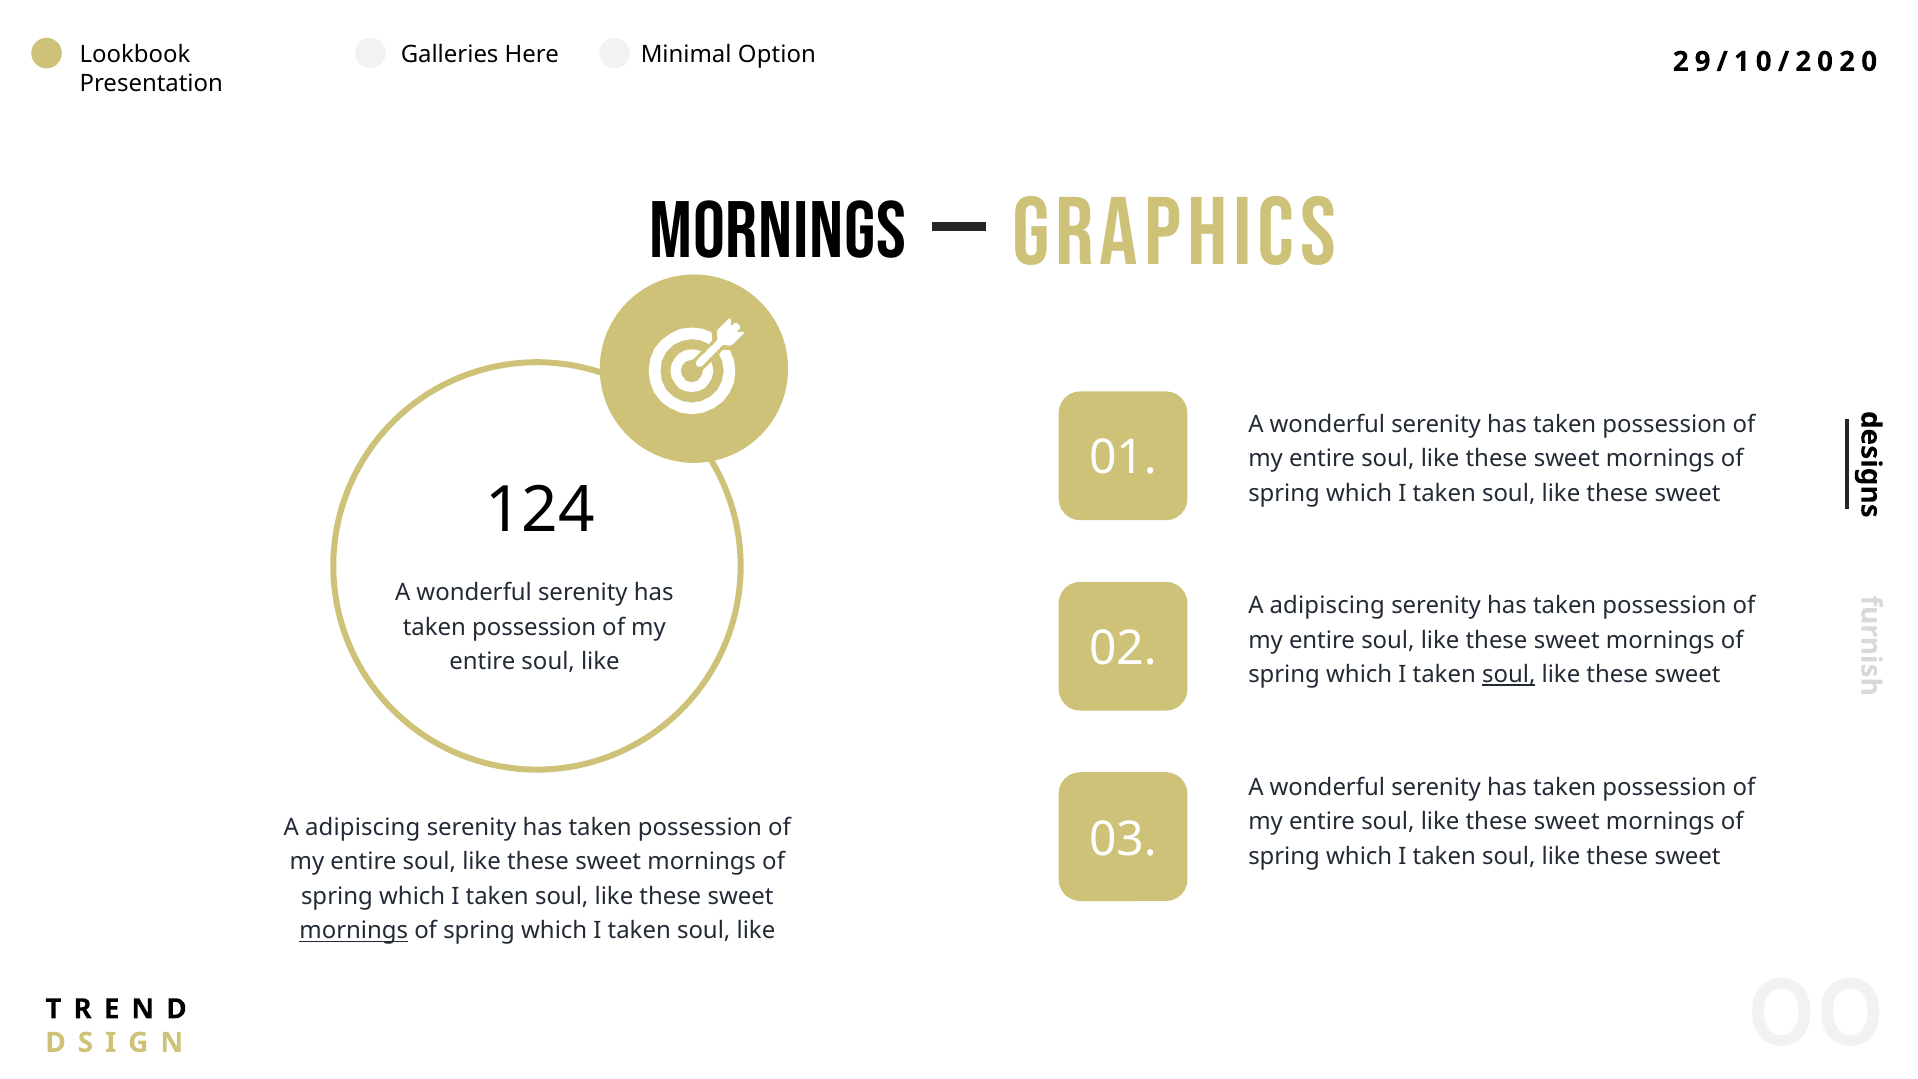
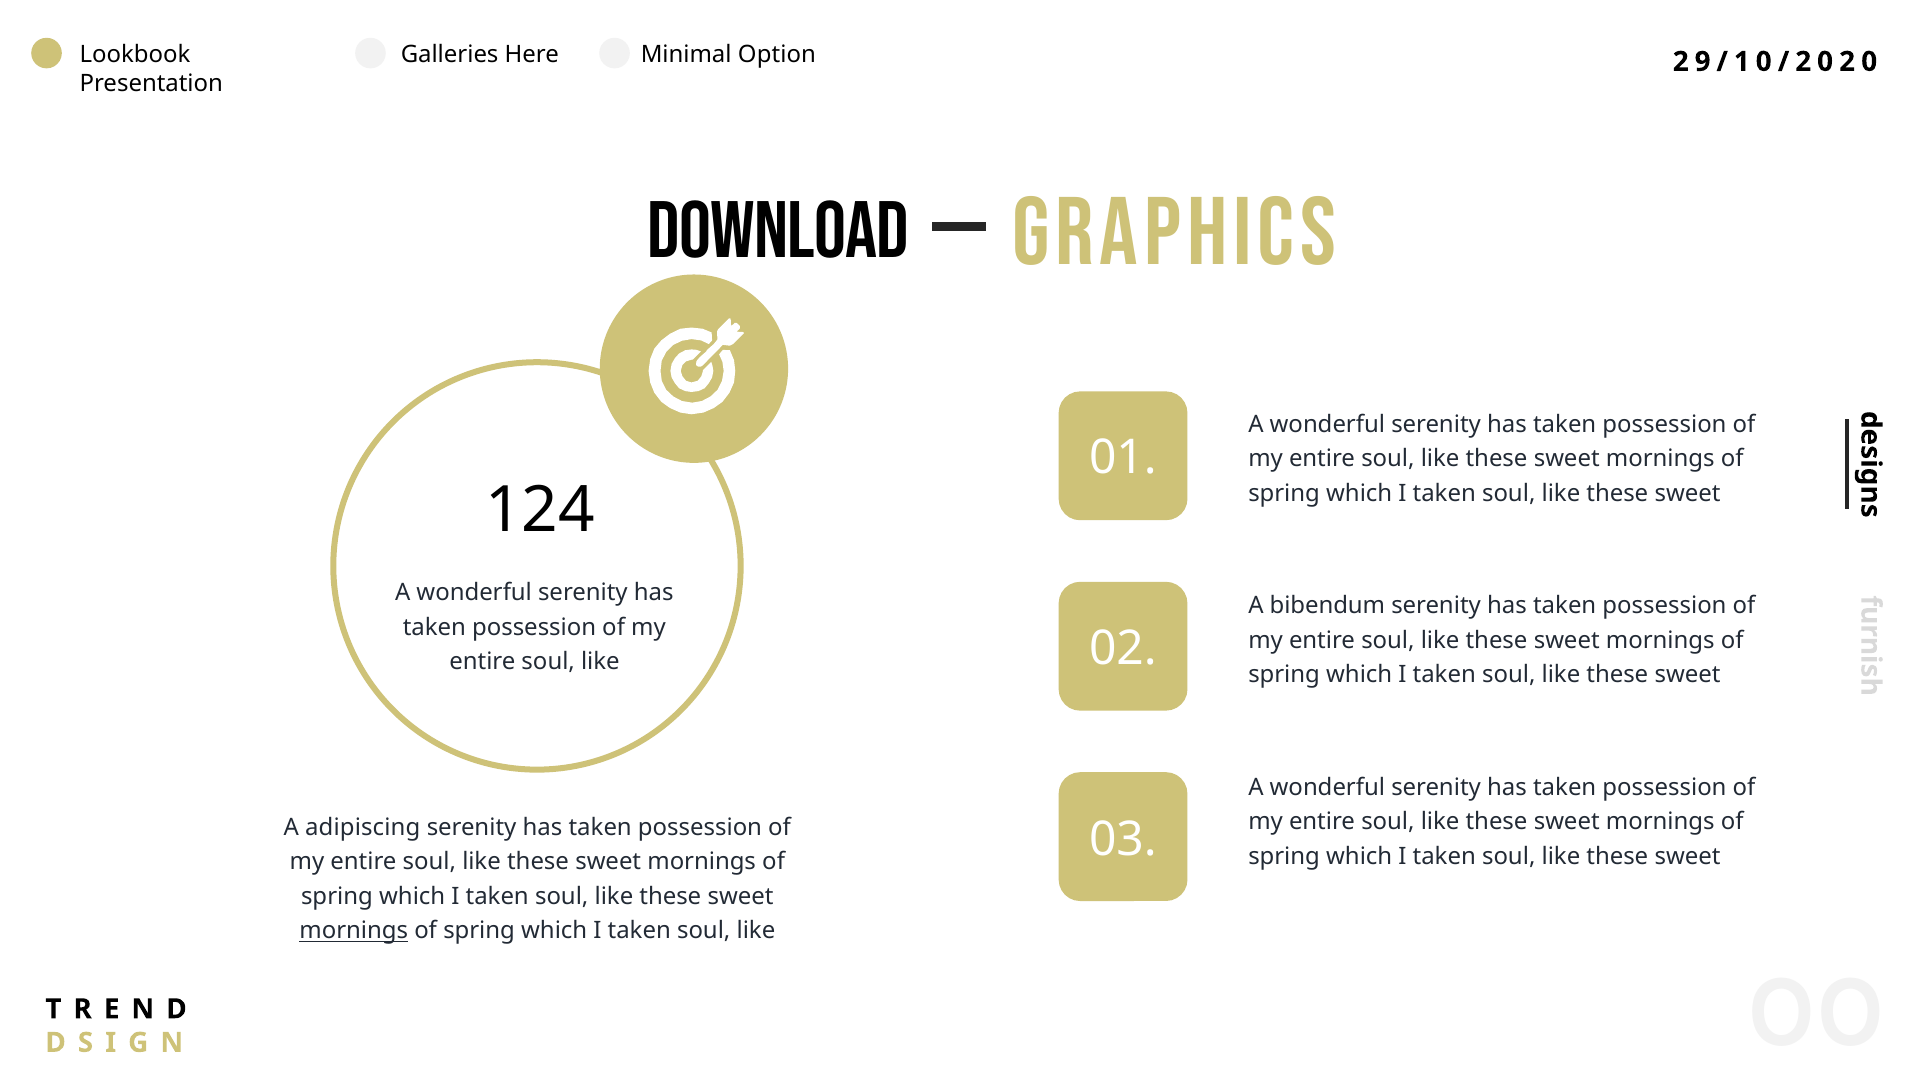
MORNINGS: MORNINGS -> DOWNLOAD (778, 231)
adipiscing: adipiscing -> bibendum (1327, 606)
soul underline: present -> none (1509, 675)
